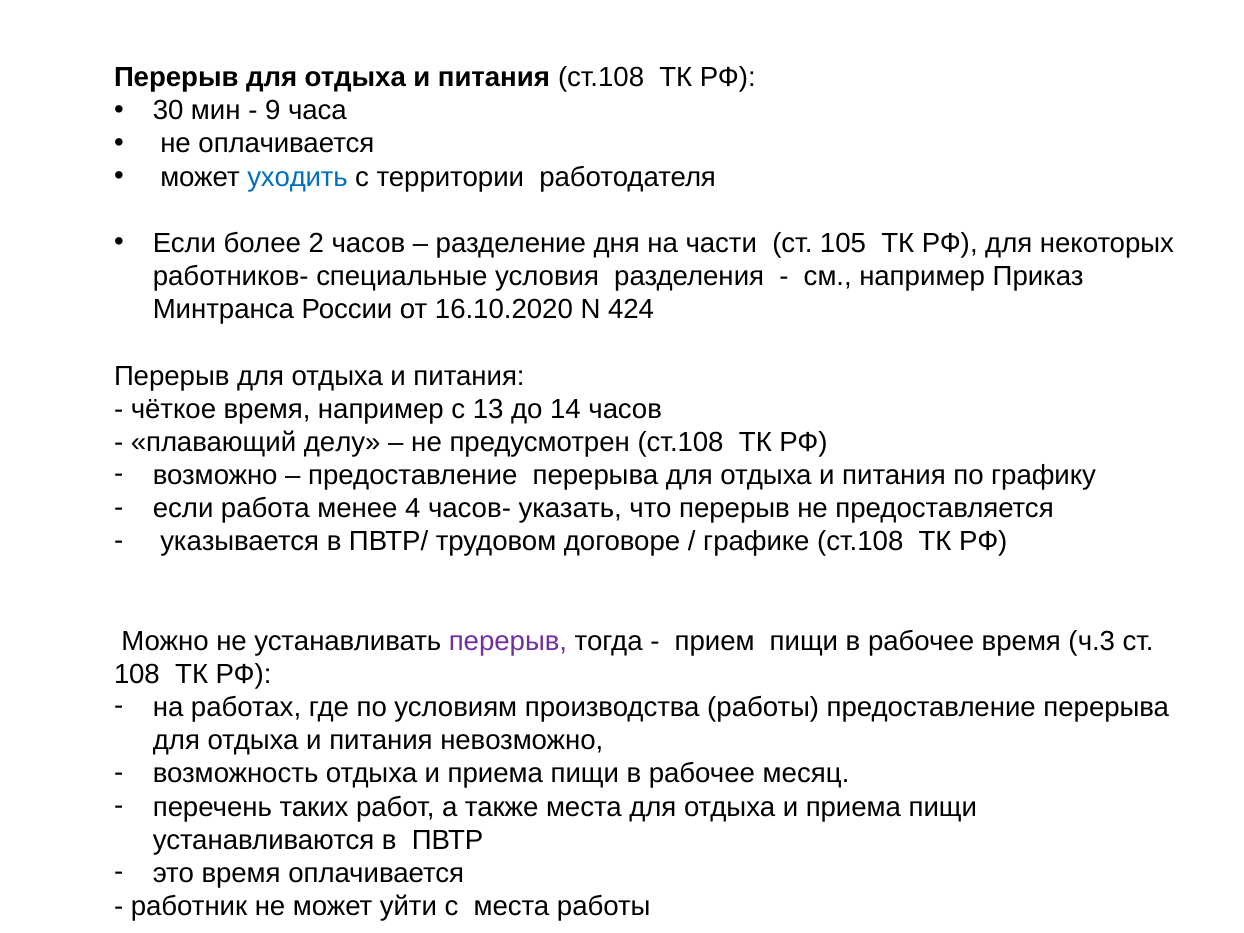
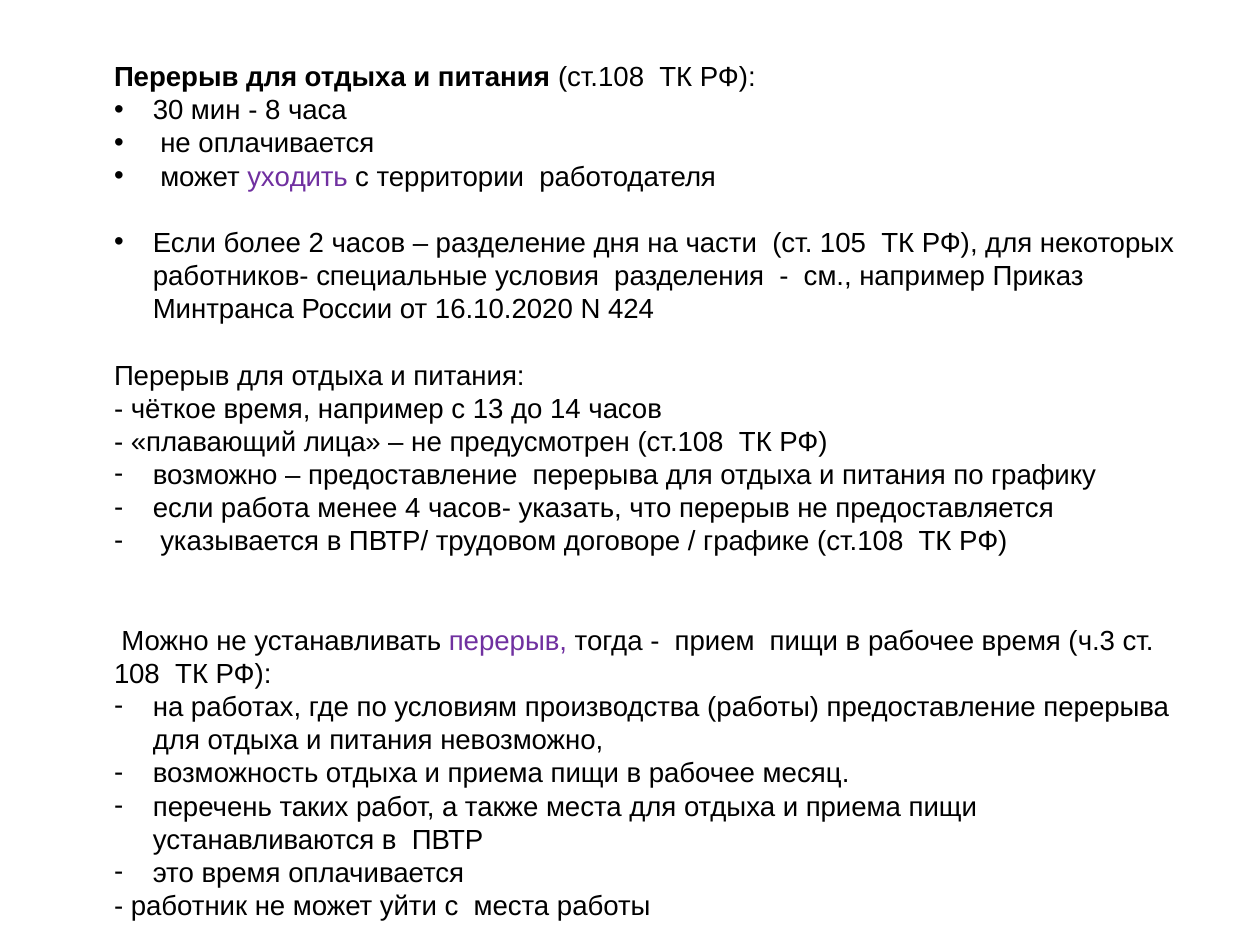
9: 9 -> 8 (273, 111)
уходить colour: blue -> purple (298, 177)
делу: делу -> лица (342, 442)
